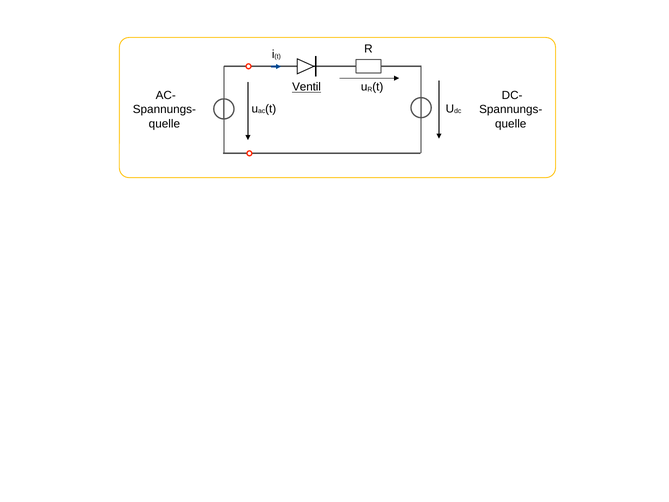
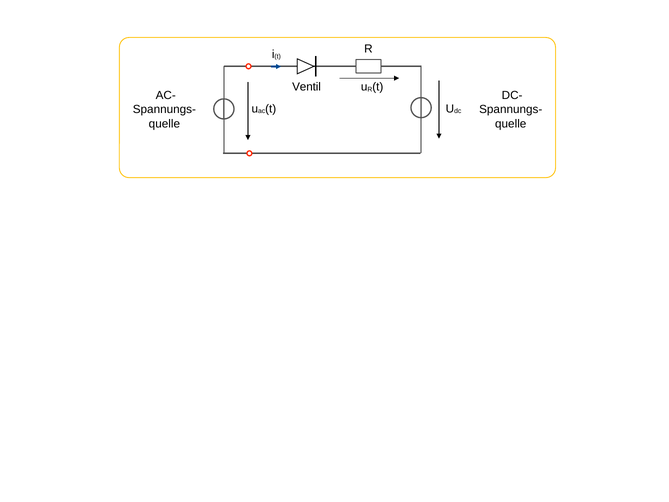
Ventil underline: present -> none (307, 87)
